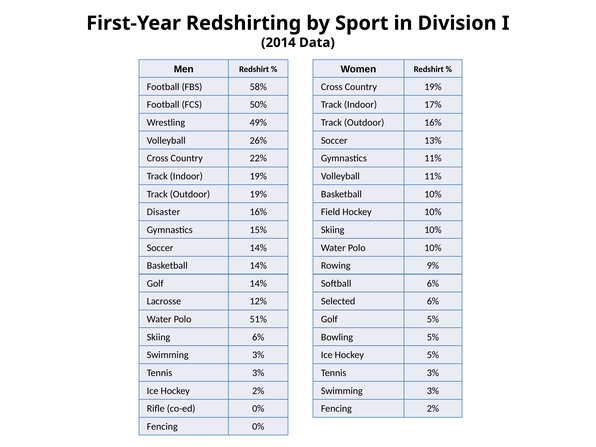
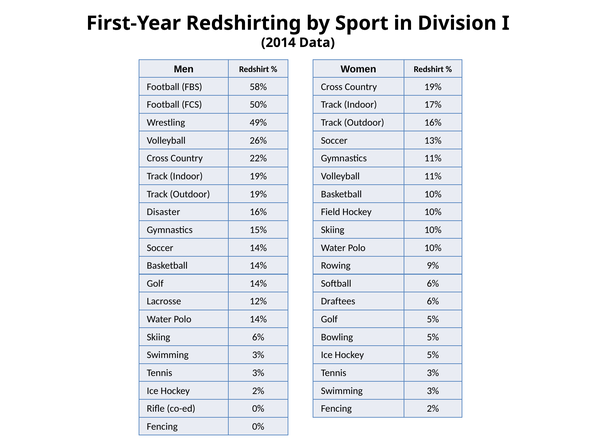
Selected: Selected -> Draftees (338, 301)
Polo 51%: 51% -> 14% (258, 319)
